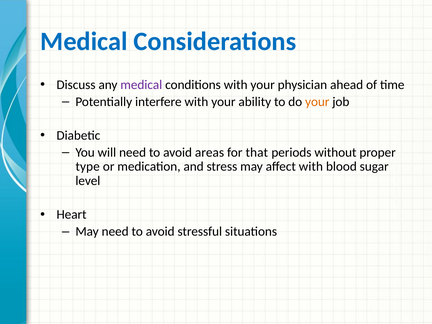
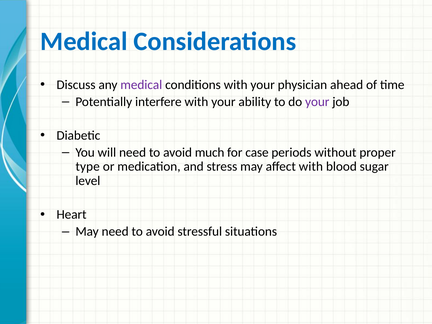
your colour: orange -> purple (317, 102)
areas: areas -> much (210, 152)
that: that -> case (257, 152)
